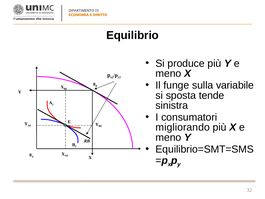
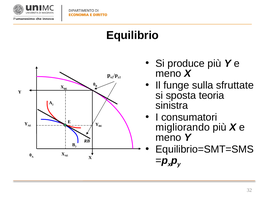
variabile: variabile -> sfruttate (235, 85)
tende: tende -> teoria (212, 95)
